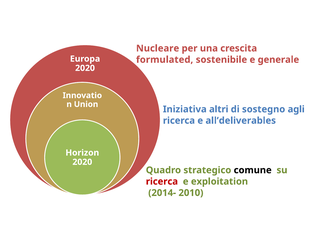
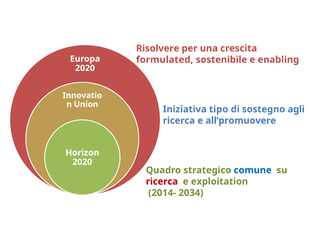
Nucleare: Nucleare -> Risolvere (158, 48)
generale: generale -> enabling (278, 60)
altri: altri -> tipo (219, 109)
all’deliverables: all’deliverables -> all’promuovere (241, 121)
comune colour: black -> blue (253, 171)
2010: 2010 -> 2034 (191, 193)
